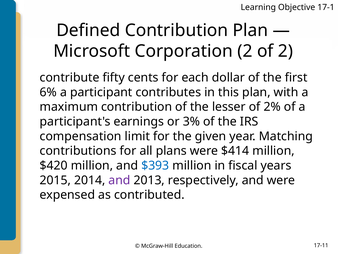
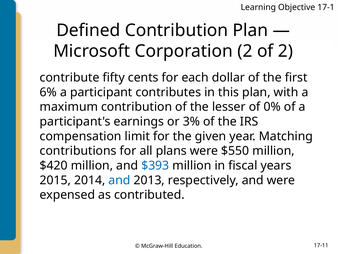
2%: 2% -> 0% (272, 107)
$414: $414 -> $550 (235, 151)
and colour: purple -> blue (119, 180)
